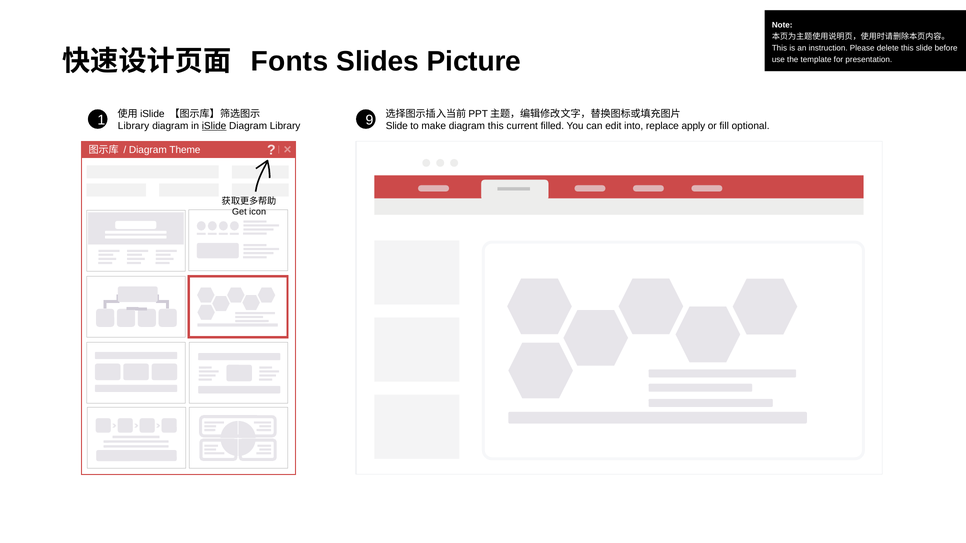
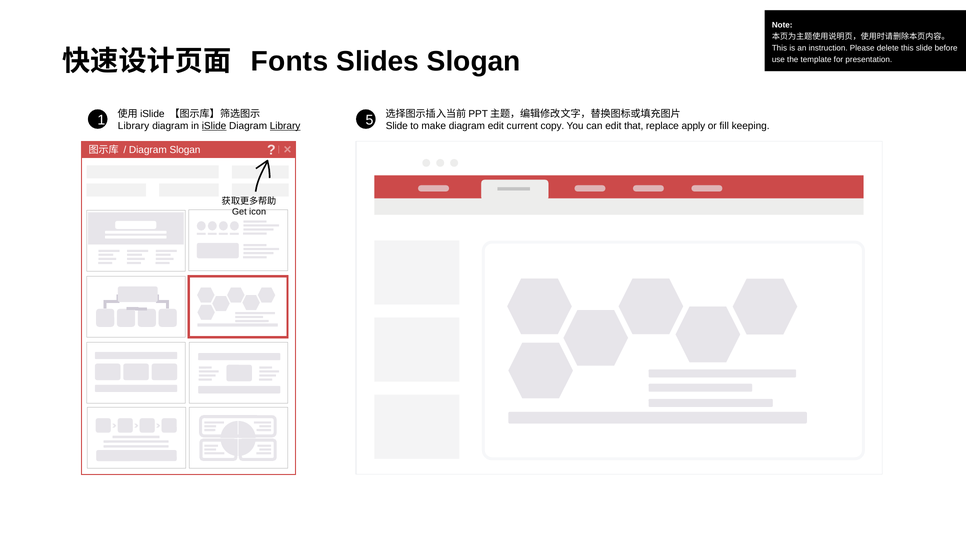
Slides Picture: Picture -> Slogan (474, 62)
9: 9 -> 5 (369, 120)
Library underline: none -> present (285, 126)
diagram this: this -> edit (496, 126)
filled: filled -> copy (552, 126)
into: into -> that (634, 126)
optional: optional -> keeping (751, 126)
Diagram Theme: Theme -> Slogan (185, 150)
